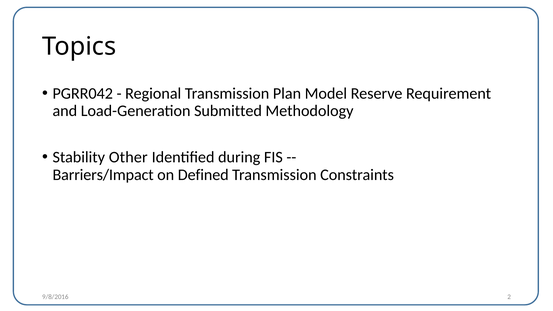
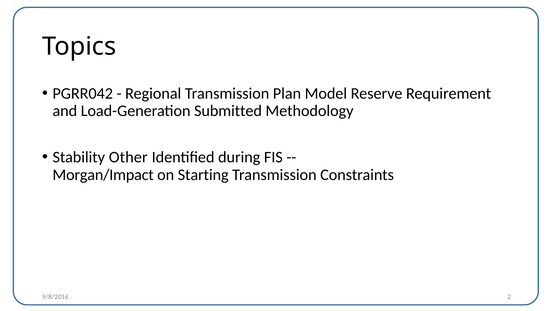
Barriers/Impact: Barriers/Impact -> Morgan/Impact (103, 175)
Defined: Defined -> Starting (203, 175)
